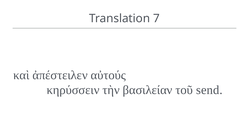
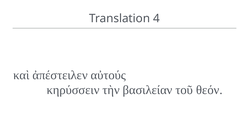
7: 7 -> 4 (156, 19)
send: send -> θεόν (209, 90)
